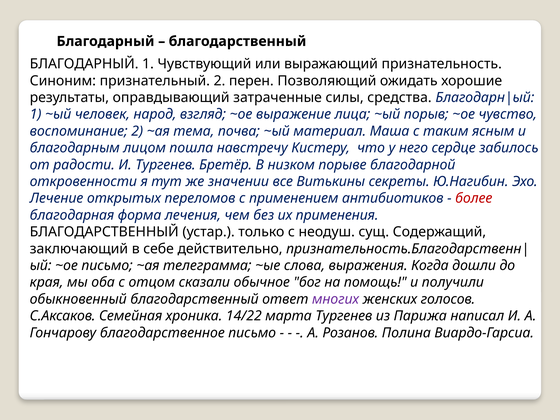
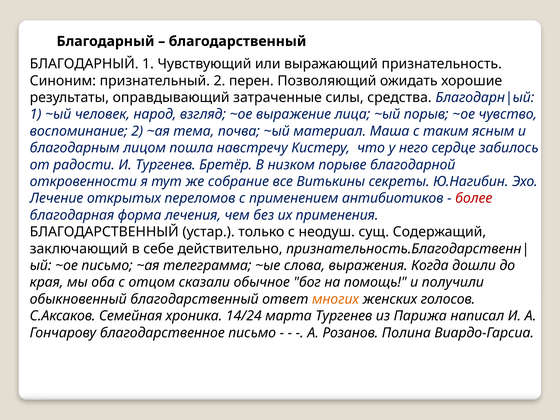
значении: значении -> собрание (238, 182)
многих colour: purple -> orange (335, 299)
14/22: 14/22 -> 14/24 (244, 316)
